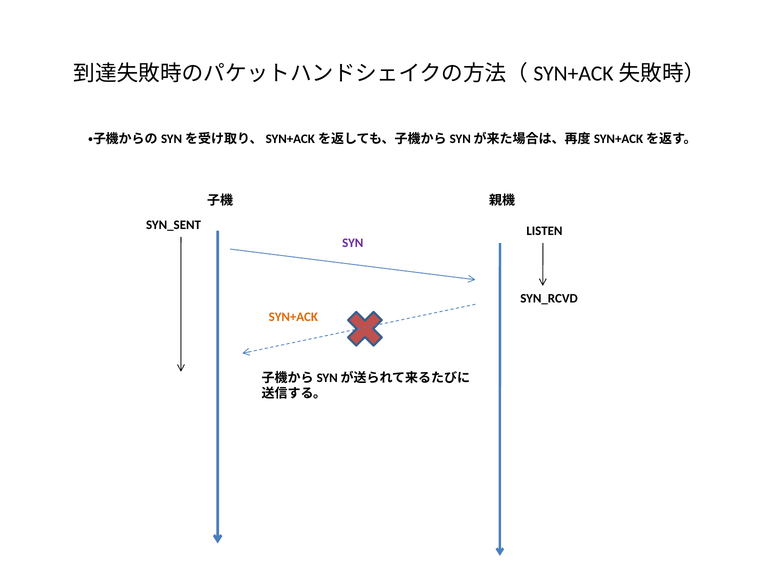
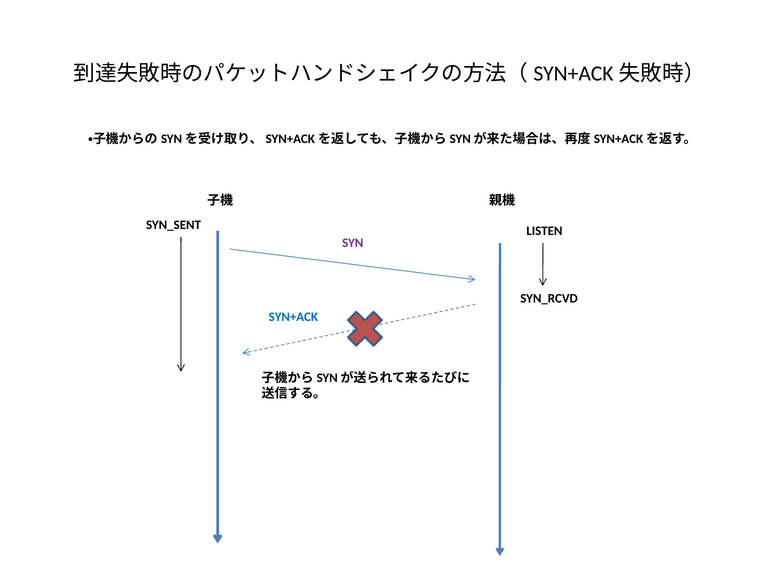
SYN+ACK colour: orange -> blue (293, 317)
